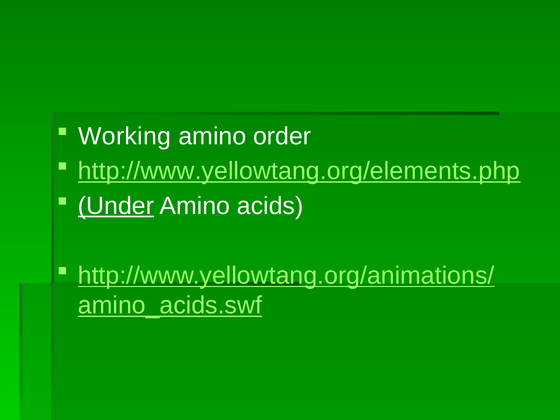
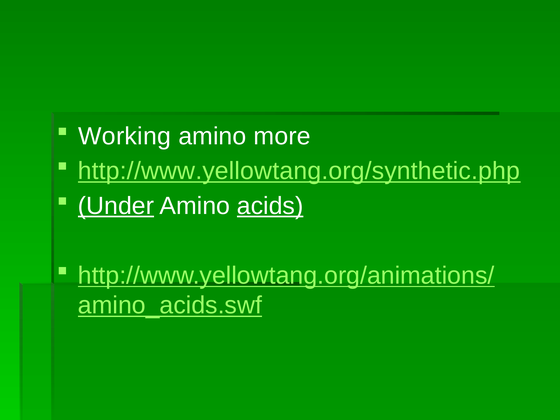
order: order -> more (282, 136)
http://www.yellowtang.org/elements.php: http://www.yellowtang.org/elements.php -> http://www.yellowtang.org/synthetic.php (299, 171)
acids underline: none -> present (270, 206)
